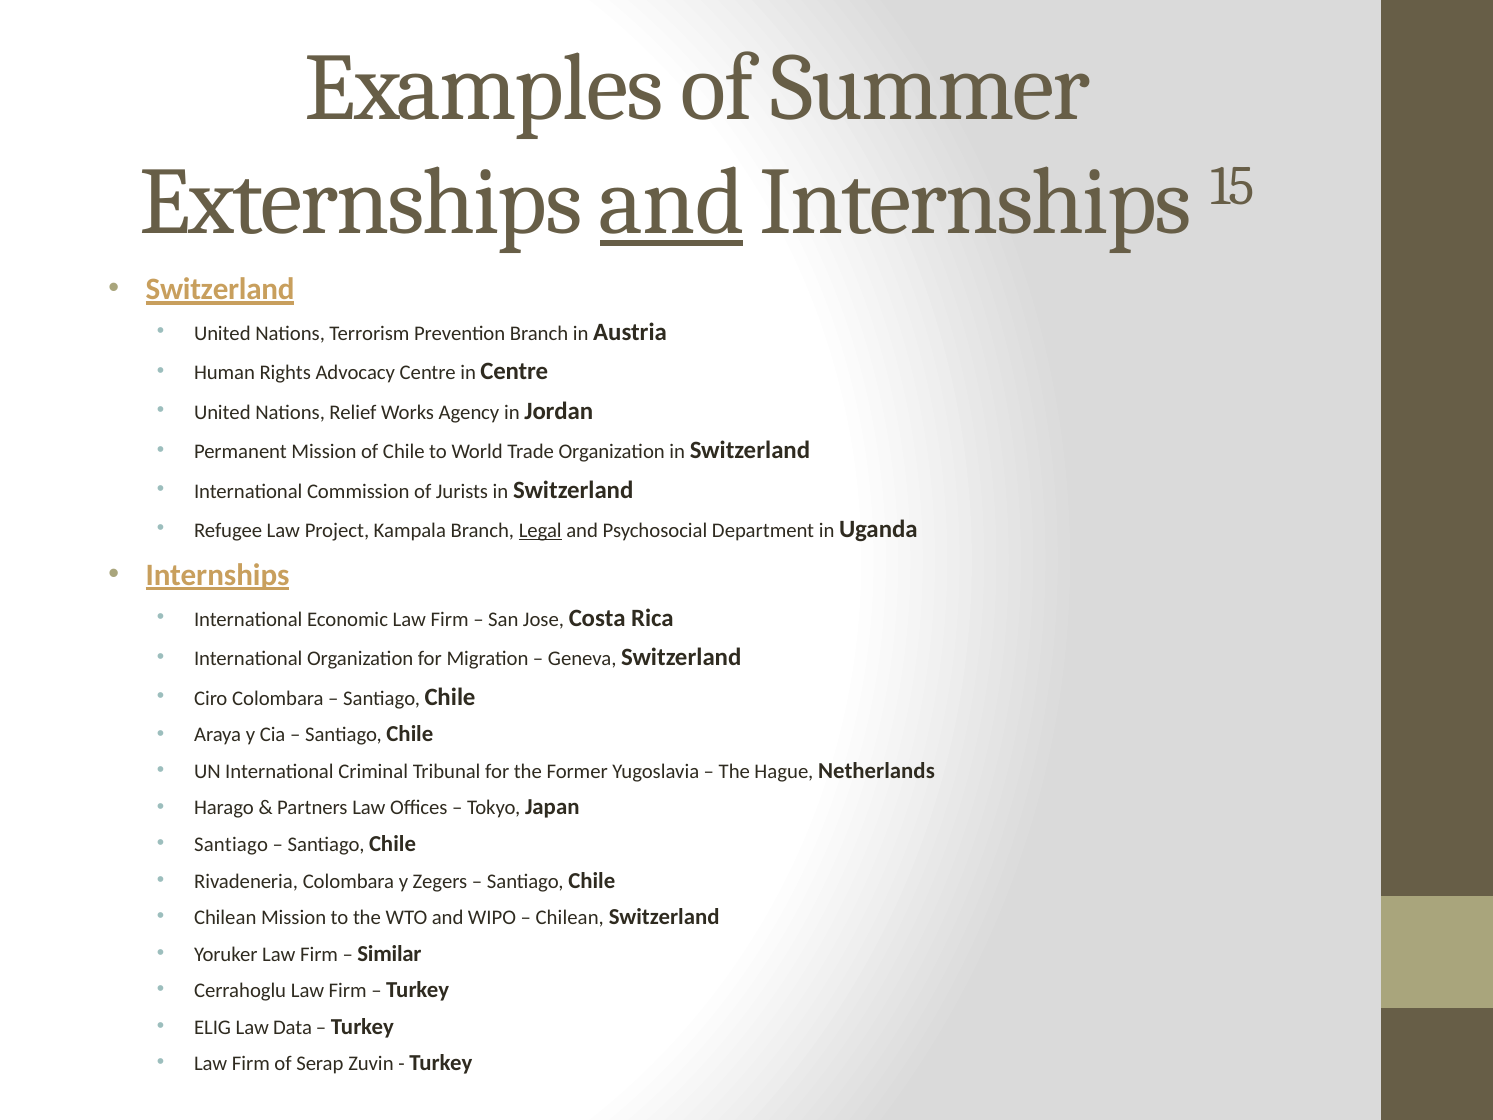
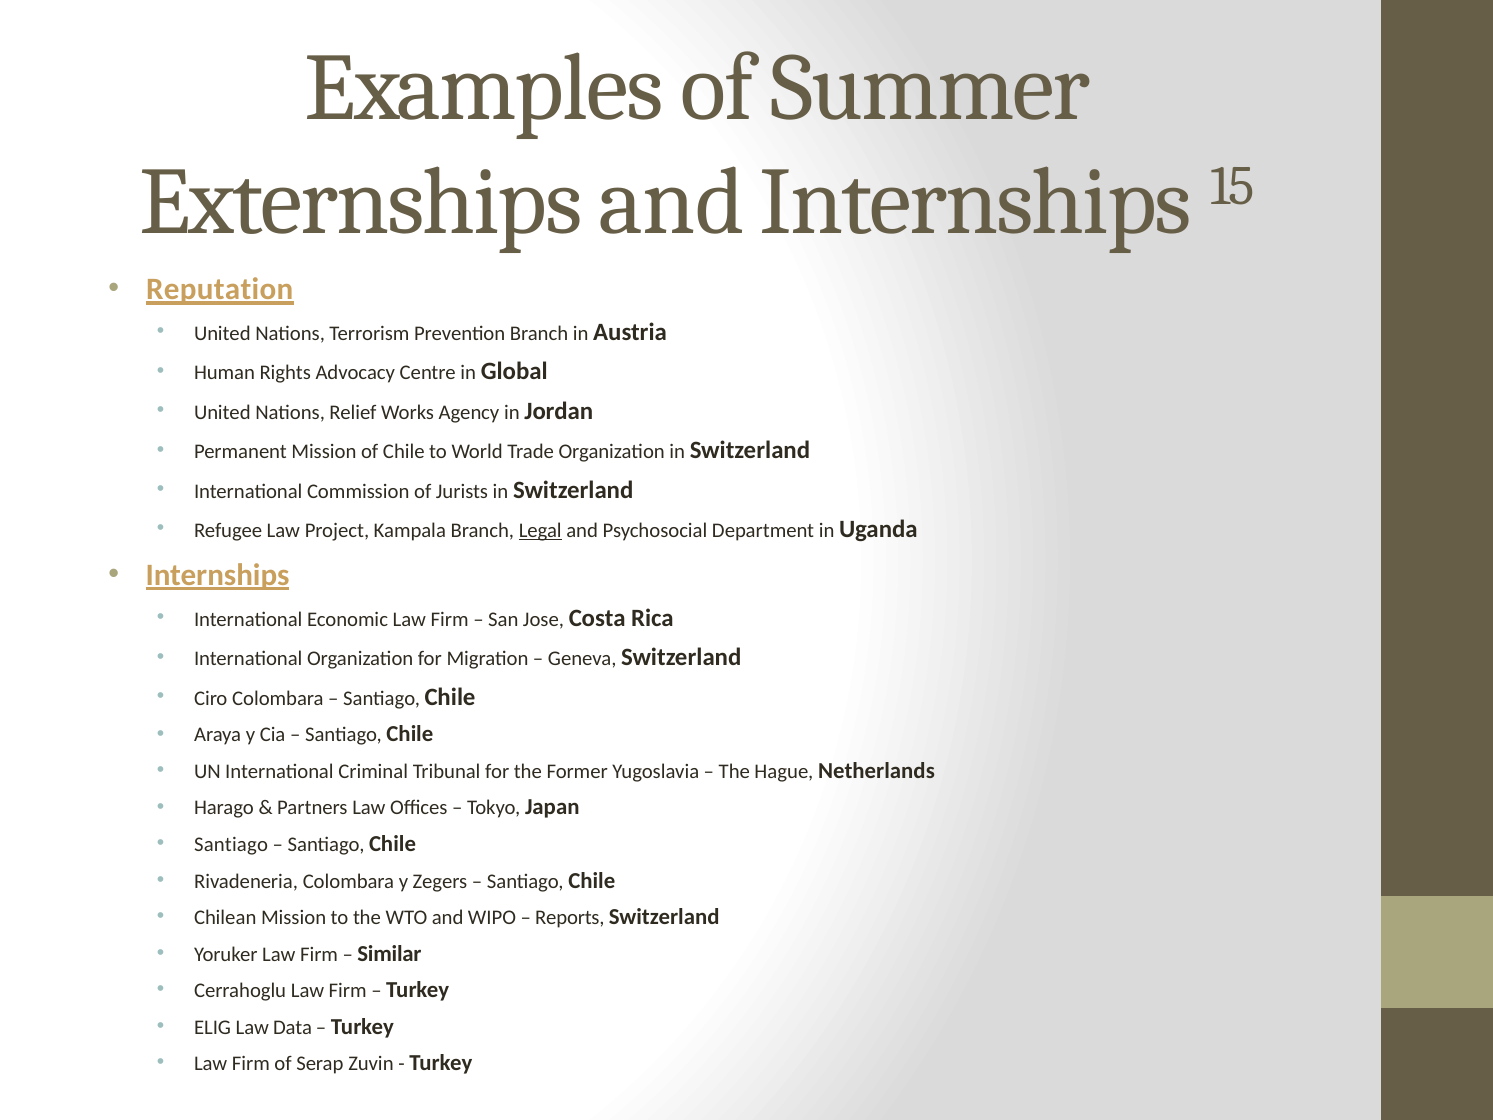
and underline: present -> none (672, 202)
Switzerland: Switzerland -> Reputation (220, 290)
in Centre: Centre -> Global (514, 372)
Chilean: Chilean -> Reports (570, 917)
